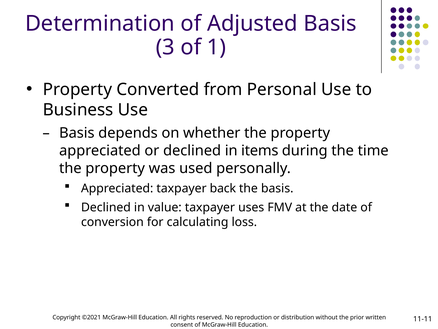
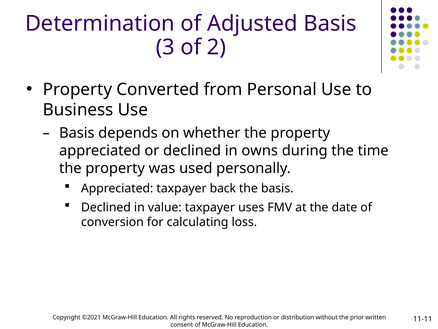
1: 1 -> 2 (217, 47)
items: items -> owns (260, 150)
